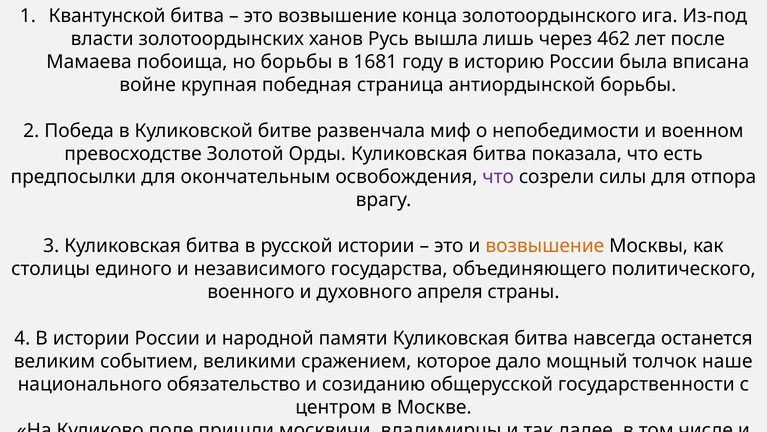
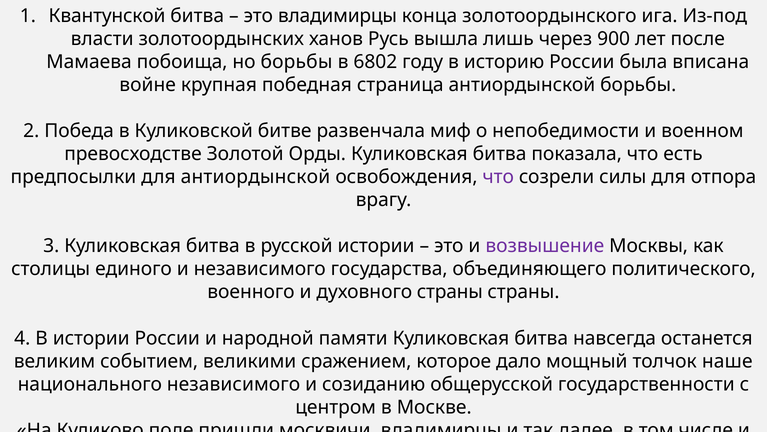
это возвышение: возвышение -> владимирцы (337, 16)
462: 462 -> 900 (614, 39)
1681: 1681 -> 6802 (375, 62)
для окончательным: окончательным -> антиордынской (255, 177)
возвышение colour: orange -> purple (545, 246)
духовного апреля: апреля -> страны (450, 292)
национального обязательство: обязательство -> независимого (234, 384)
